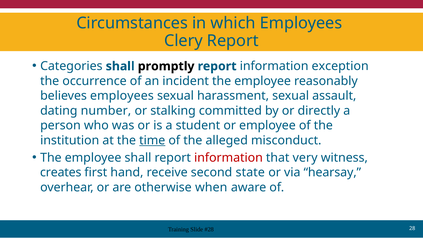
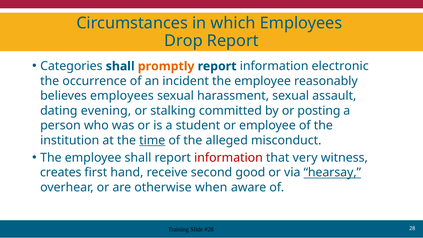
Clery: Clery -> Drop (184, 41)
promptly colour: black -> orange (166, 66)
exception: exception -> electronic (340, 66)
number: number -> evening (106, 111)
directly: directly -> posting (319, 111)
state: state -> good (250, 173)
hearsay underline: none -> present (332, 173)
